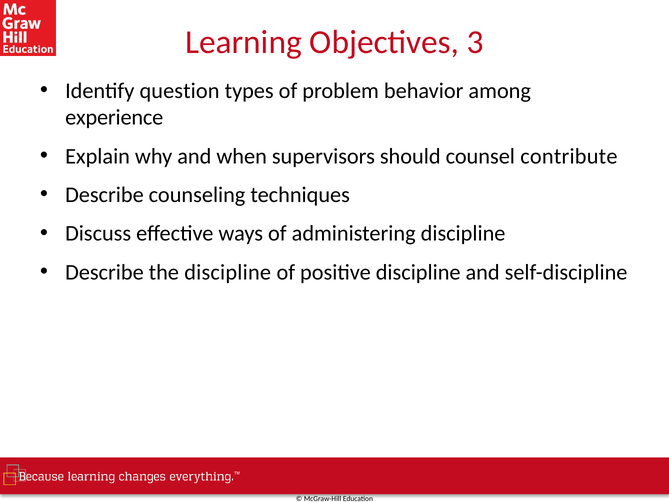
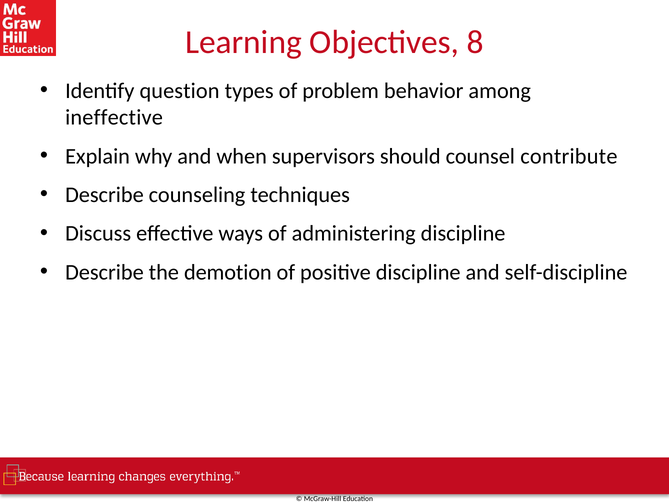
3: 3 -> 8 (475, 42)
experience: experience -> ineffective (114, 117)
the discipline: discipline -> demotion (228, 272)
